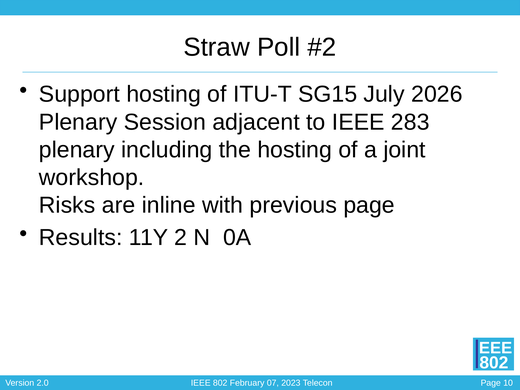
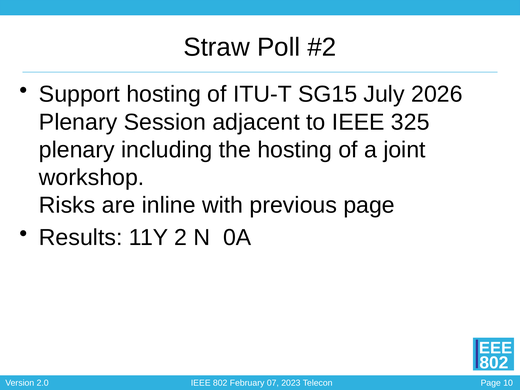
283: 283 -> 325 (410, 122)
